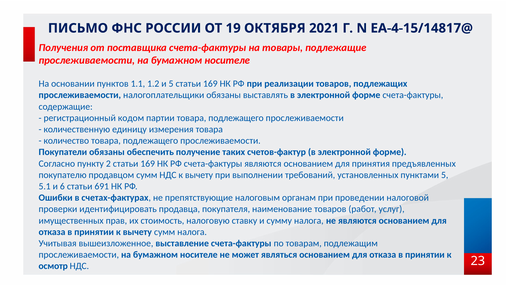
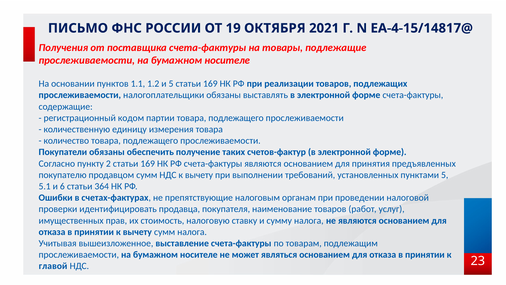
691: 691 -> 364 (102, 186)
осмотр: осмотр -> главой (53, 266)
